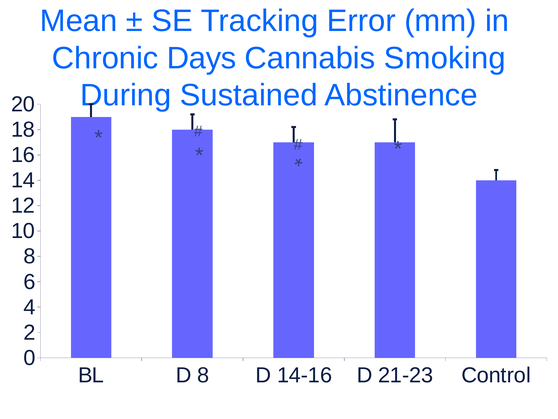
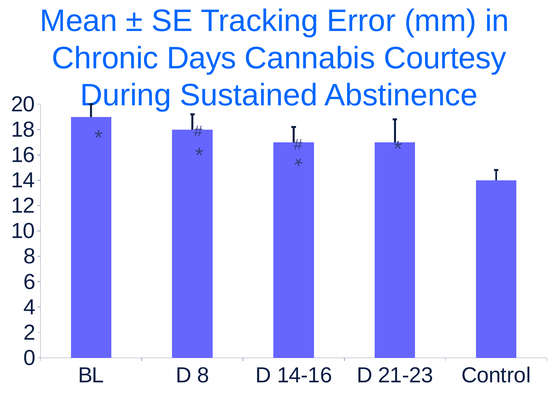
Smoking: Smoking -> Courtesy (445, 58)
